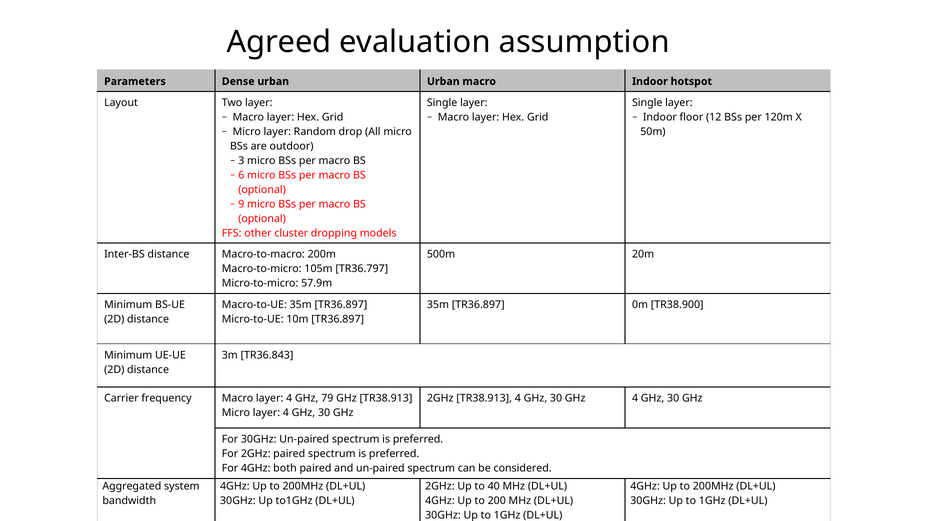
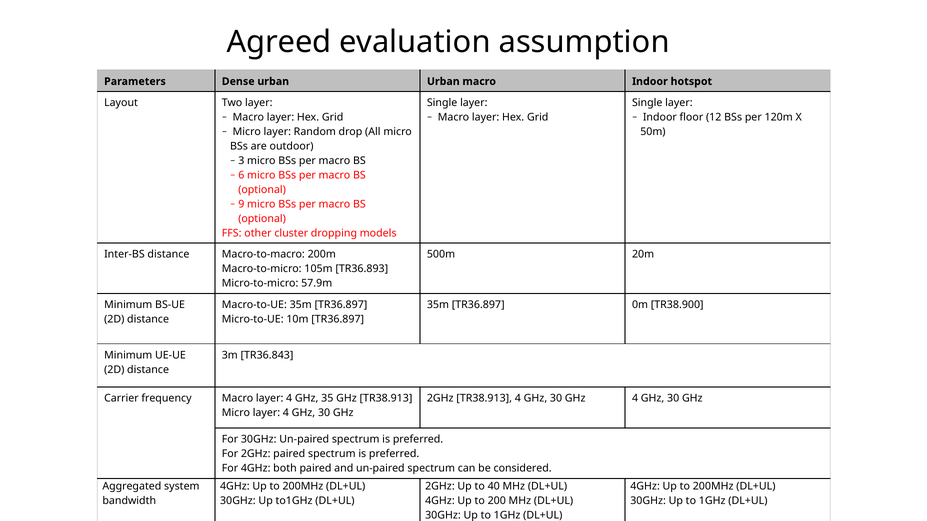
TR36.797: TR36.797 -> TR36.893 (362, 269)
79: 79 -> 35 (327, 399)
